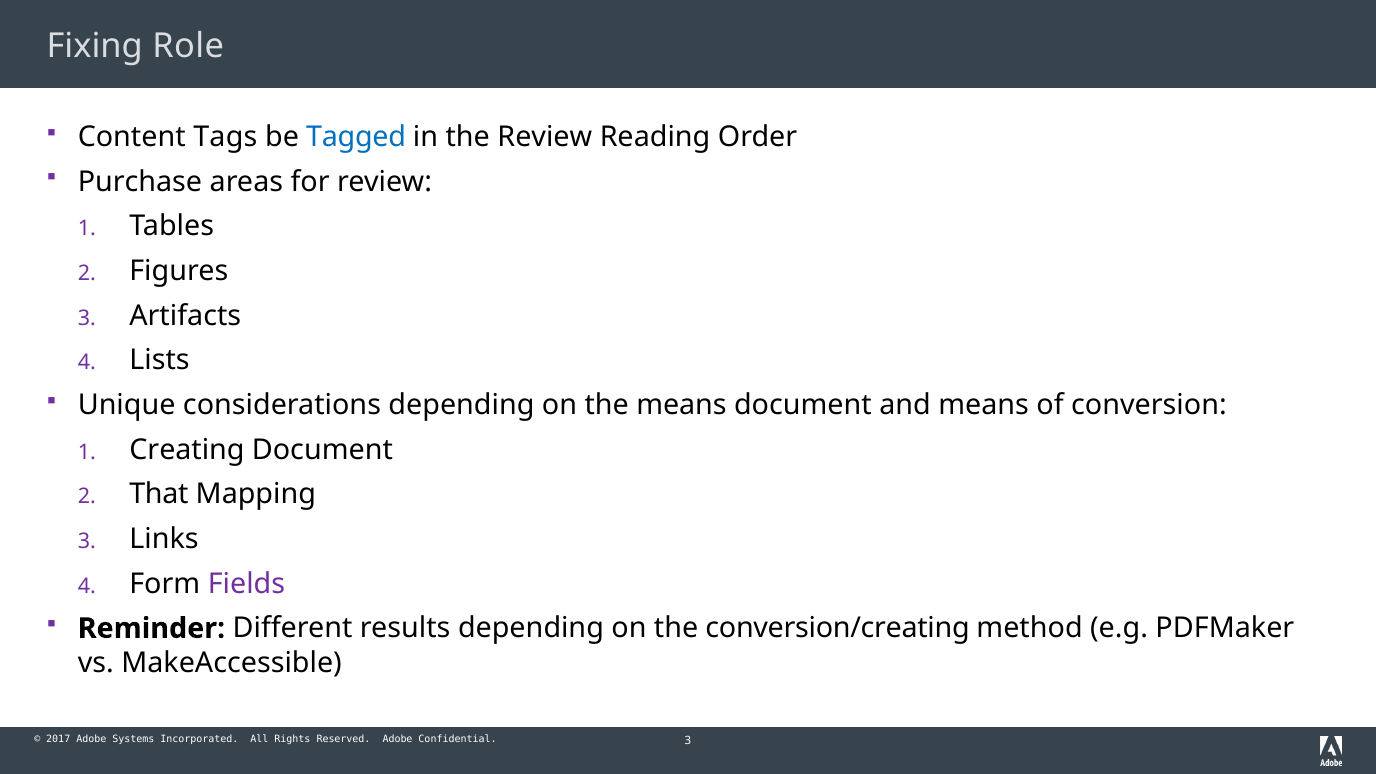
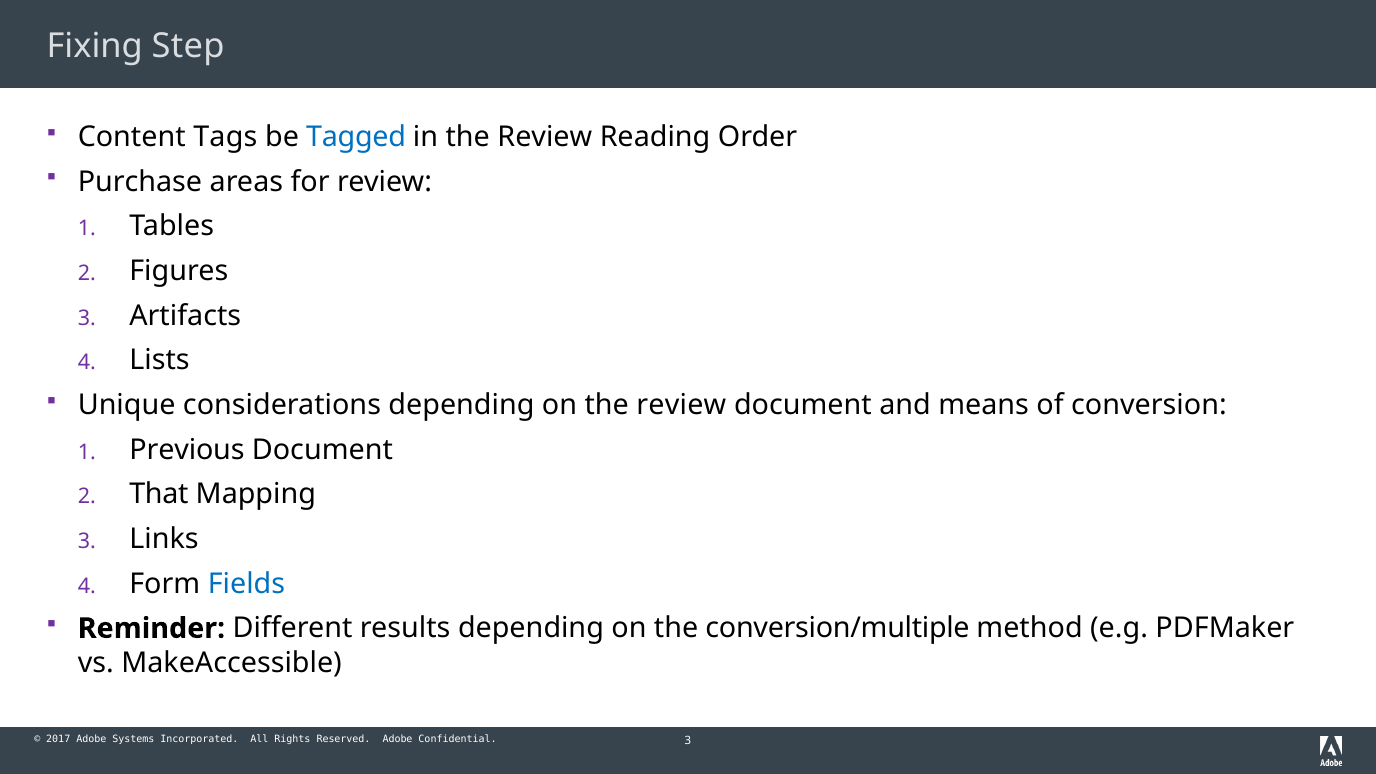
Role: Role -> Step (188, 46)
on the means: means -> review (681, 405)
Creating: Creating -> Previous (187, 450)
Fields colour: purple -> blue (246, 584)
conversion/creating: conversion/creating -> conversion/multiple (838, 629)
